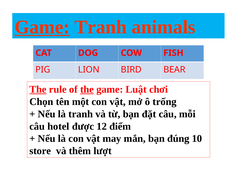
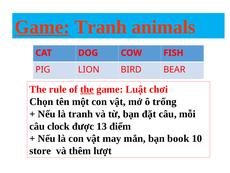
The underline: present -> none (38, 89)
hotel: hotel -> clock (58, 126)
12: 12 -> 13 (102, 126)
đúng: đúng -> book (178, 138)
